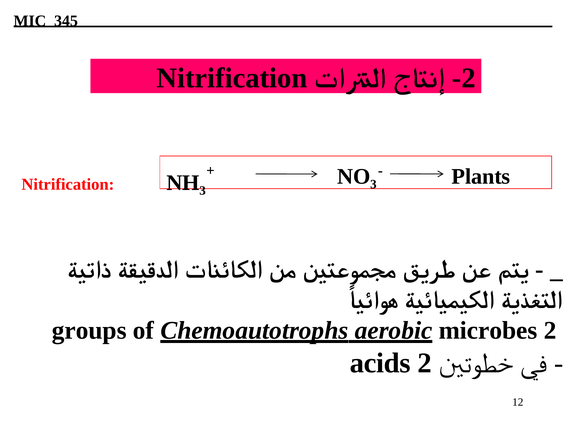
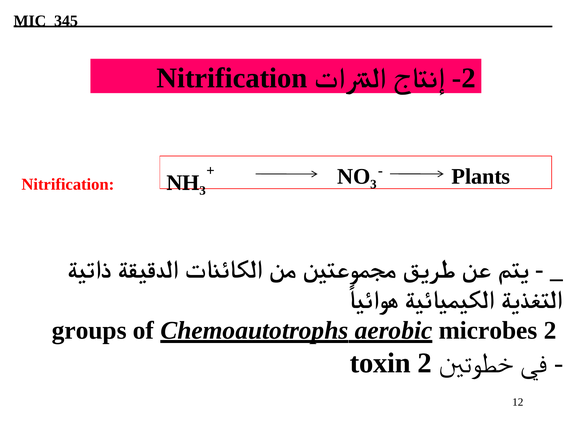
acids: acids -> toxin (380, 363)
